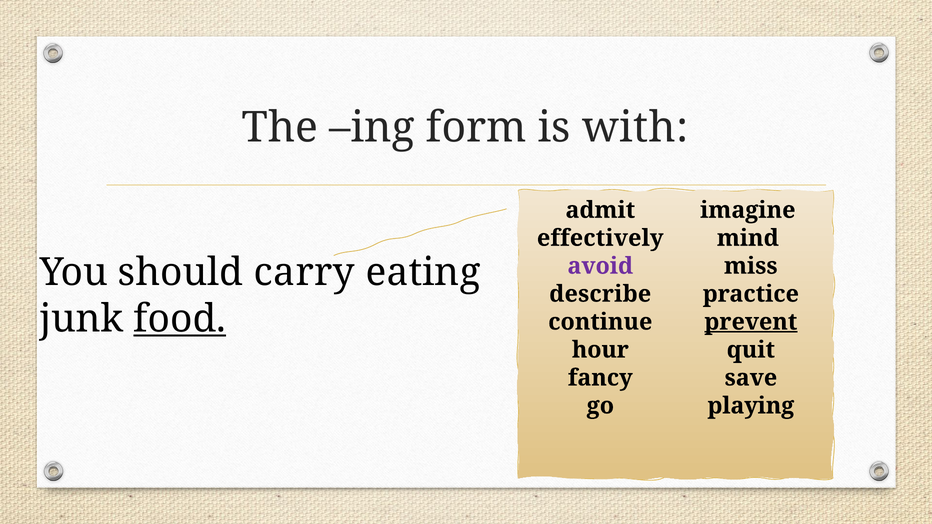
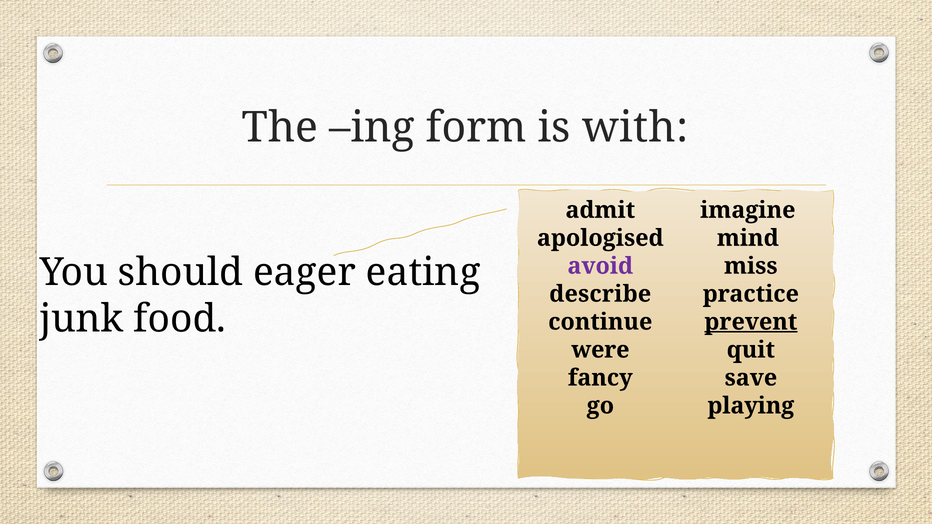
effectively: effectively -> apologised (600, 238)
carry: carry -> eager (304, 272)
food underline: present -> none (180, 319)
hour: hour -> were (600, 350)
